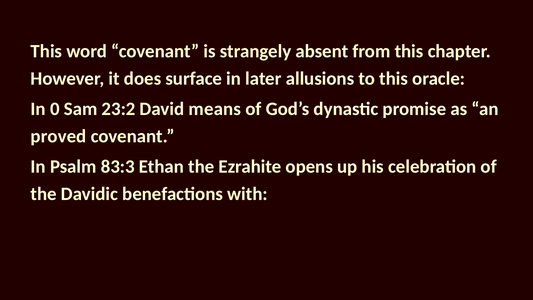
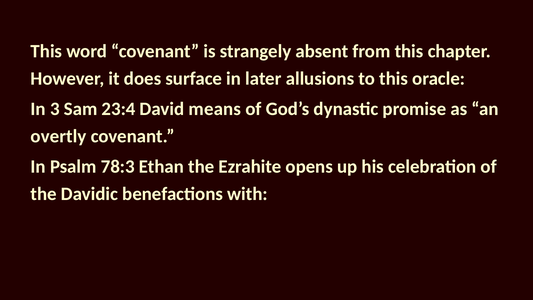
0: 0 -> 3 (55, 109)
23:2: 23:2 -> 23:4 (119, 109)
proved: proved -> overtly (59, 136)
83:3: 83:3 -> 78:3 (118, 167)
